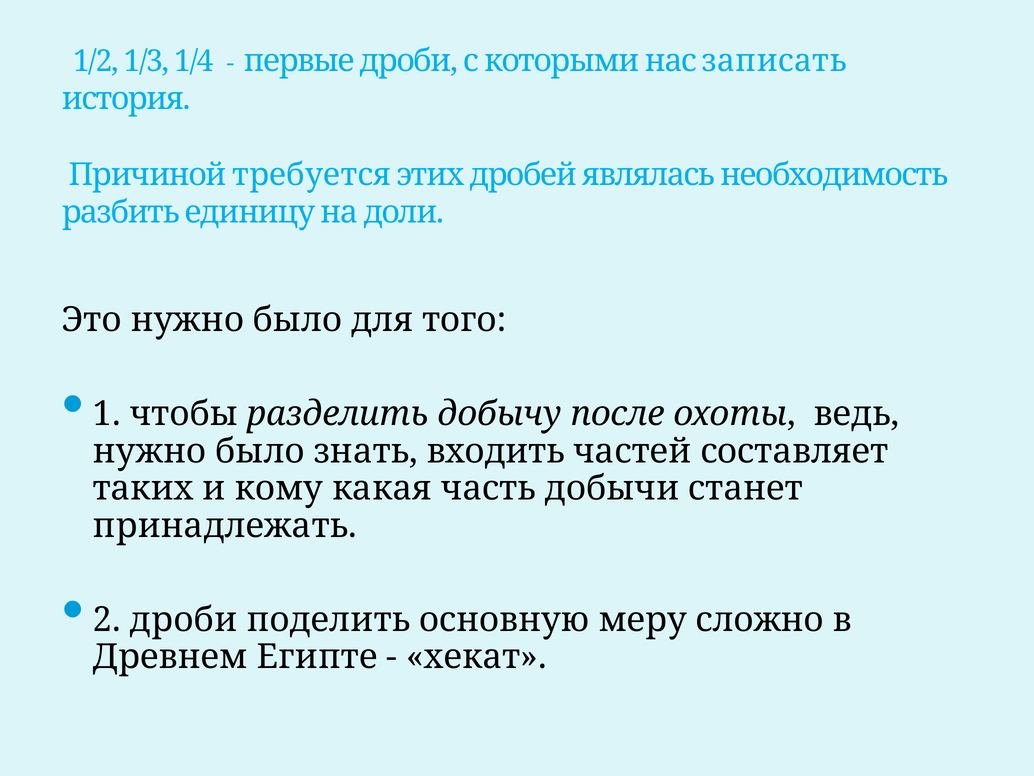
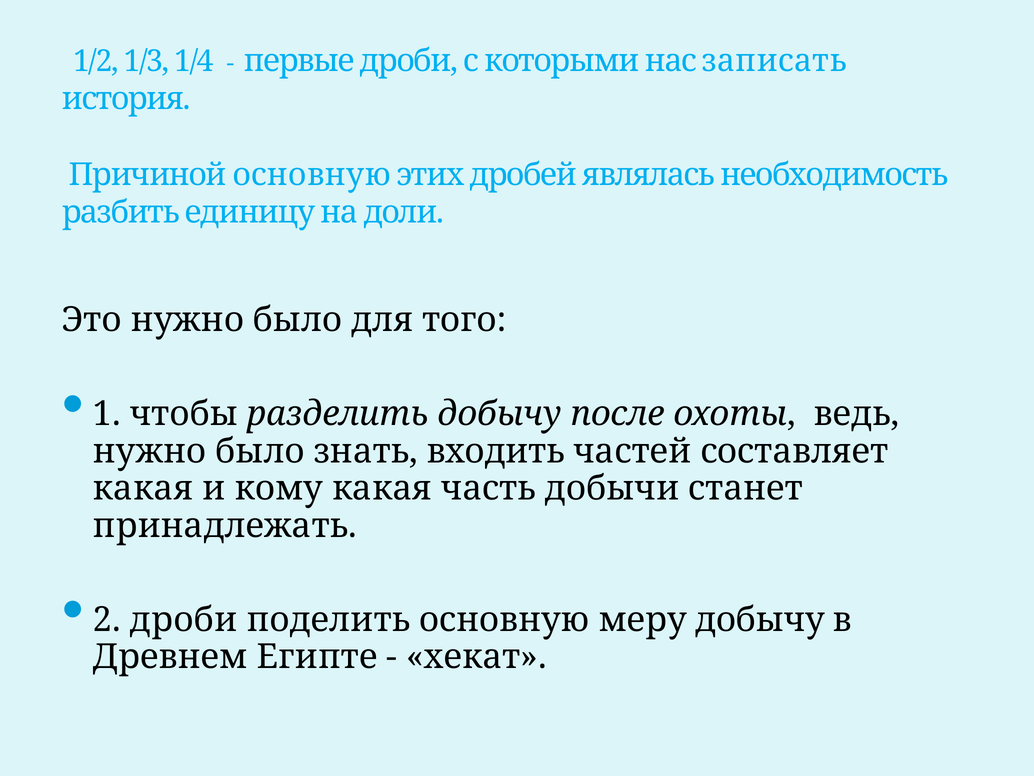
Причиной требуется: требуется -> основную (312, 175)
таких: таких -> какая (143, 488)
меру сложно: сложно -> добычу (760, 619)
